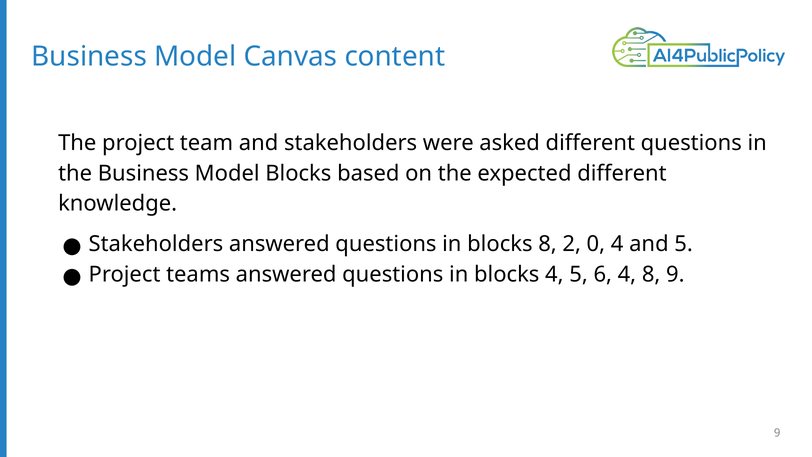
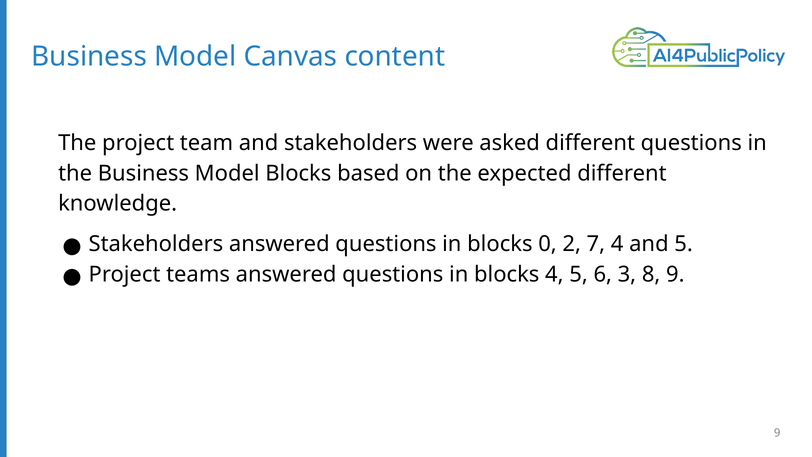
blocks 8: 8 -> 0 (547, 244)
0: 0 -> 7 (596, 244)
6 4: 4 -> 3 (627, 274)
